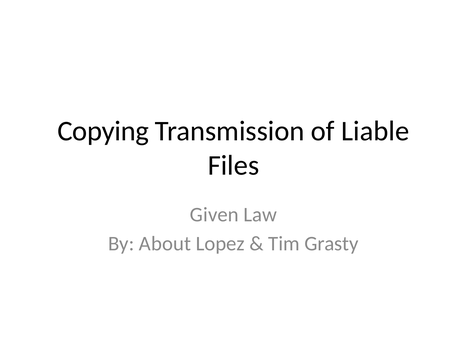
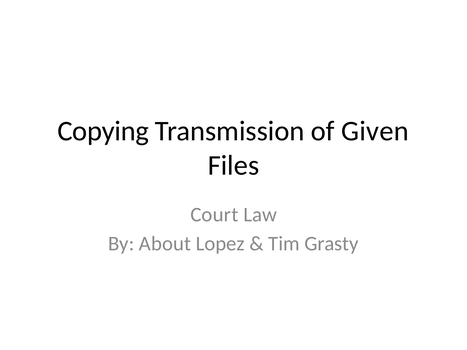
Liable: Liable -> Given (375, 131)
Given: Given -> Court (214, 215)
